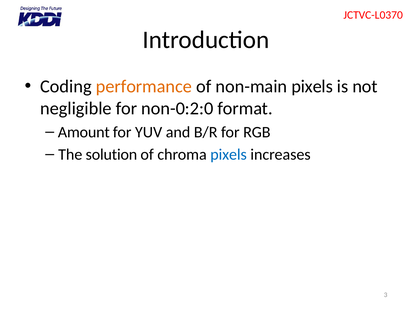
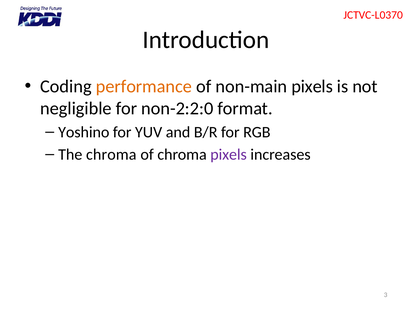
non-0:2:0: non-0:2:0 -> non-2:2:0 (177, 108)
Amount: Amount -> Yoshino (84, 132)
The solution: solution -> chroma (111, 155)
pixels colour: blue -> purple (229, 155)
